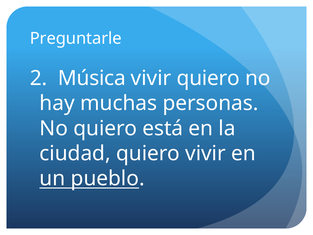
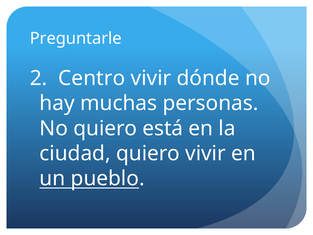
Música: Música -> Centro (92, 78)
vivir quiero: quiero -> dónde (208, 78)
